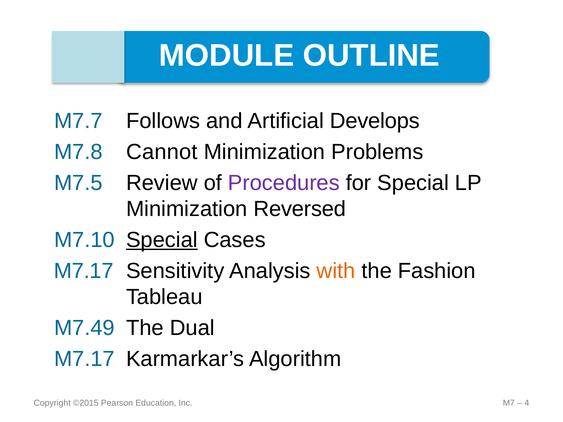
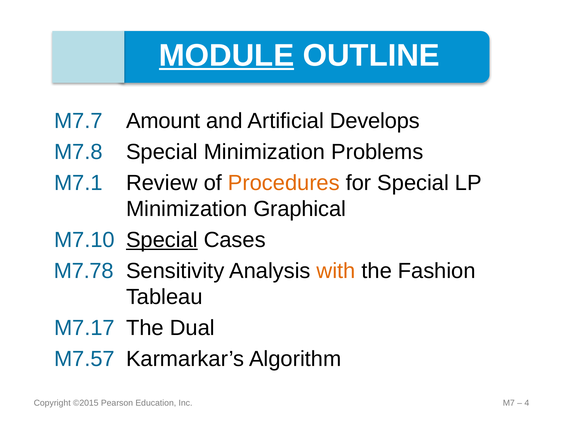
MODULE underline: none -> present (227, 56)
Follows: Follows -> Amount (163, 121)
M7.8 Cannot: Cannot -> Special (162, 152)
M7.5: M7.5 -> M7.1 (78, 183)
Procedures colour: purple -> orange (284, 183)
Reversed: Reversed -> Graphical (300, 209)
M7.17: M7.17 -> M7.78 (84, 271)
M7.49: M7.49 -> M7.17 (84, 328)
M7.17: M7.17 -> M7.57 (84, 359)
